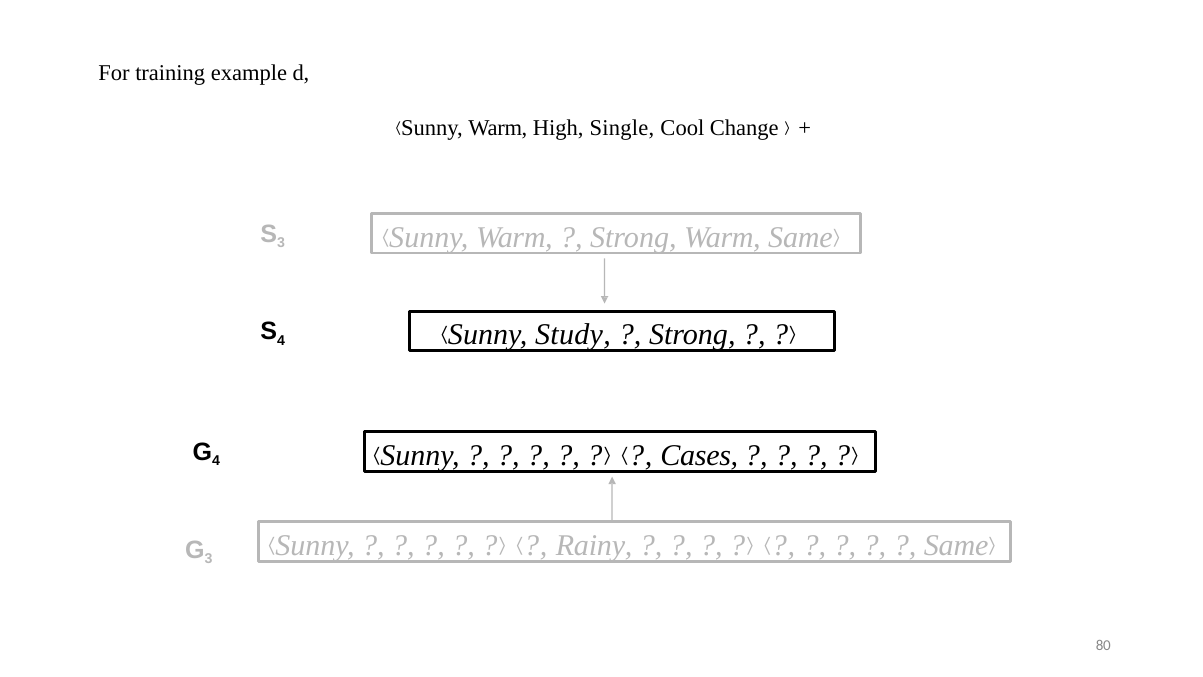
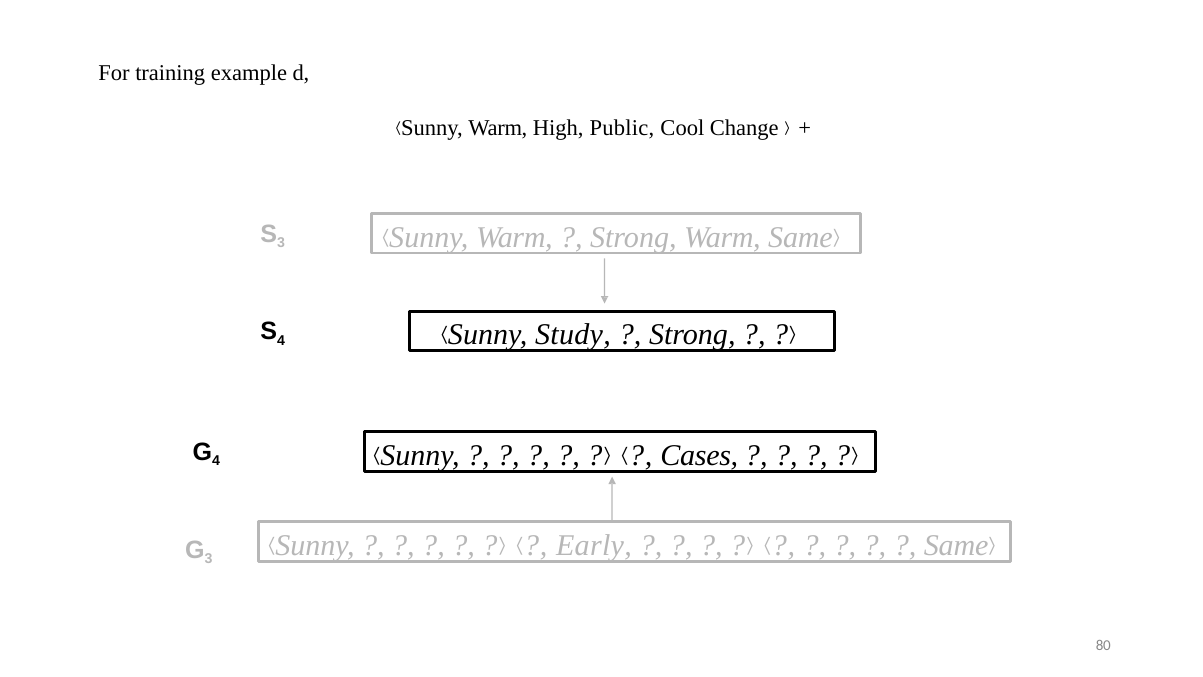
Single: Single -> Public (622, 128)
Rainy: Rainy -> Early (594, 545)
